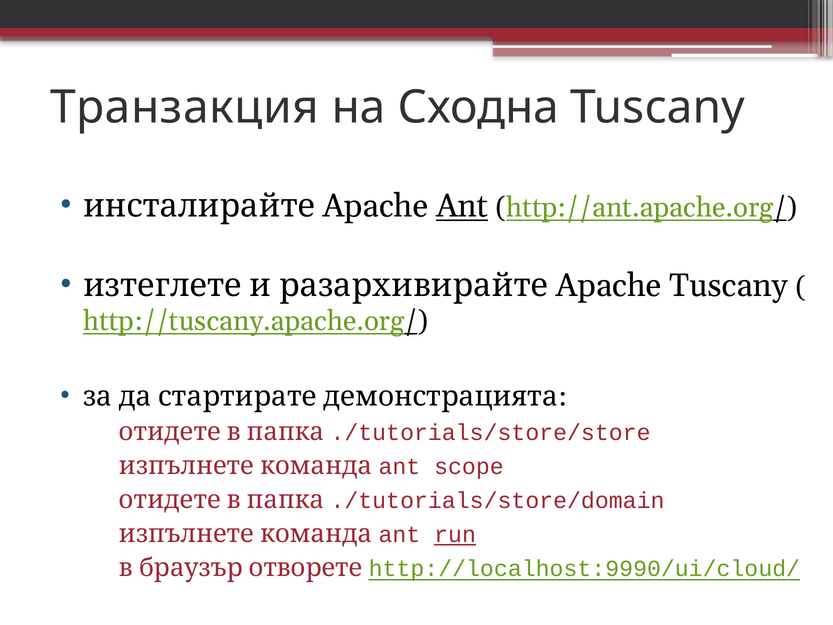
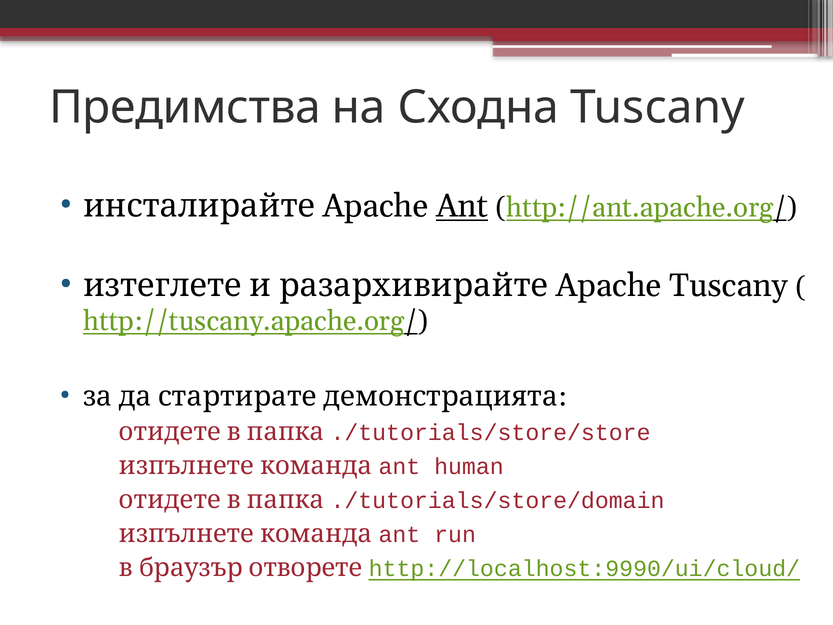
Транзакция: Транзакция -> Предимства (185, 107)
scope: scope -> human (469, 467)
run underline: present -> none (455, 534)
